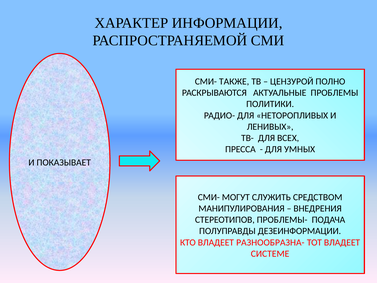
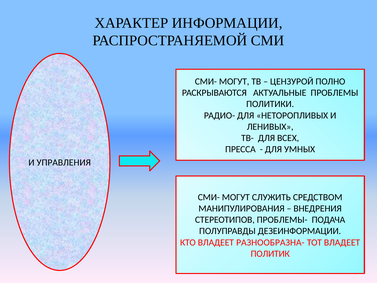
ТАКЖЕ: ТАКЖЕ -> МОГУТ (234, 81)
ПОКАЗЫВАЕТ: ПОКАЗЫВАЕТ -> УПРАВЛЕНИЯ (64, 162)
СИСТЕМЕ: СИСТЕМЕ -> ПОЛИТИК (270, 254)
